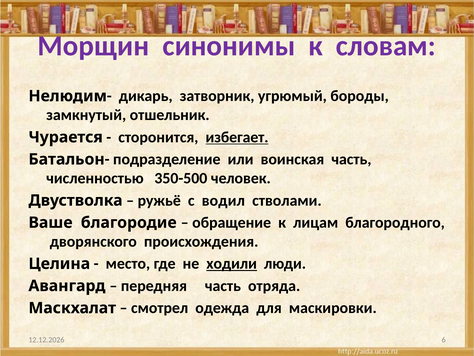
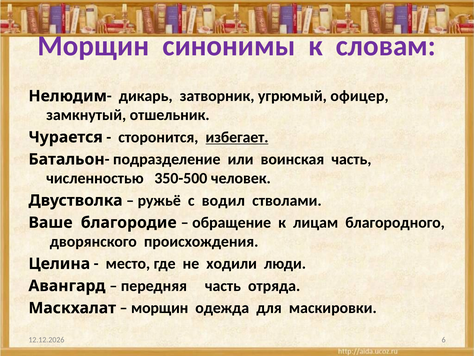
бороды: бороды -> офицер (360, 96)
ходили underline: present -> none (232, 263)
смотрел: смотрел -> морщин (160, 308)
